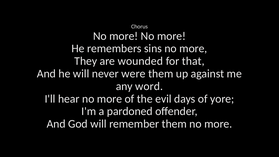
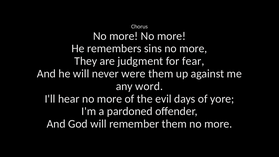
wounded: wounded -> judgment (140, 61)
that: that -> fear (193, 61)
